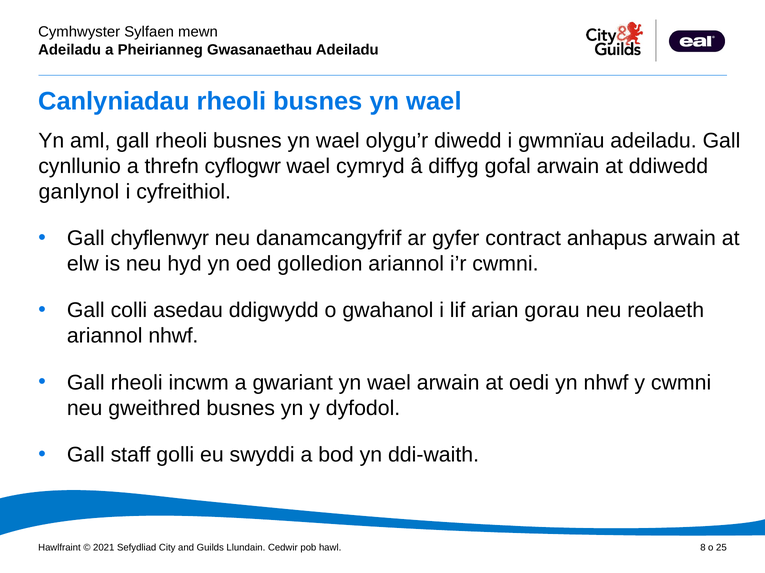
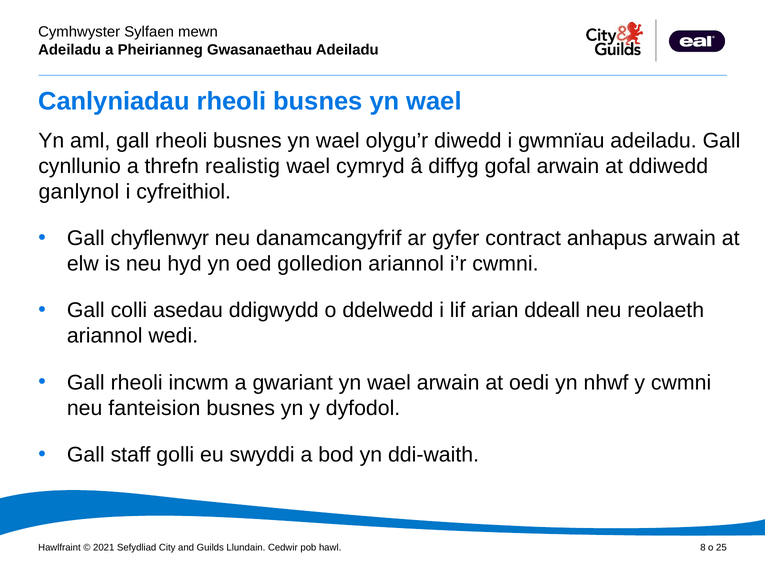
cyflogwr: cyflogwr -> realistig (243, 166)
gwahanol: gwahanol -> ddelwedd (388, 311)
gorau: gorau -> ddeall (552, 311)
ariannol nhwf: nhwf -> wedi (173, 336)
gweithred: gweithred -> fanteision (154, 409)
